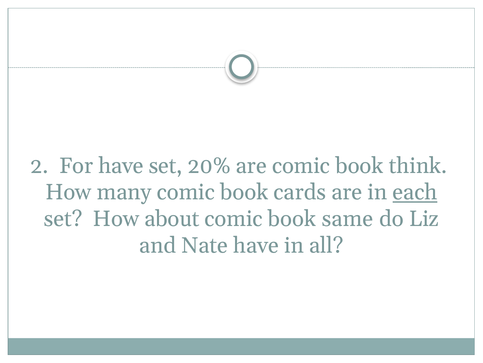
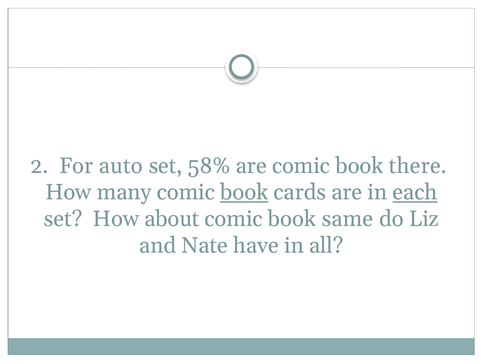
For have: have -> auto (121, 165)
20%: 20% -> 58% (209, 165)
think: think -> there (418, 165)
book underline: none -> present (244, 192)
